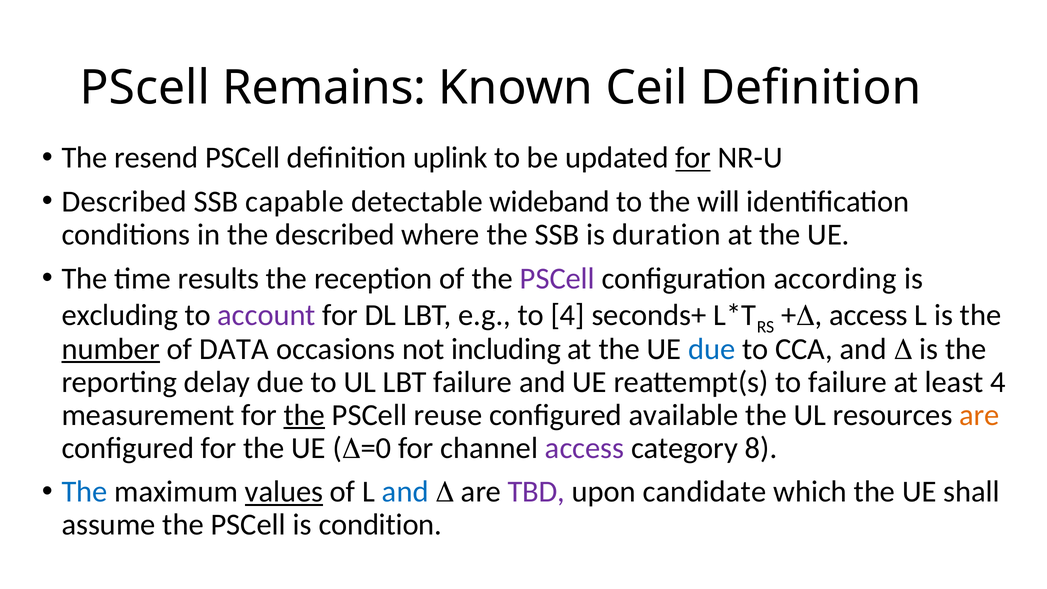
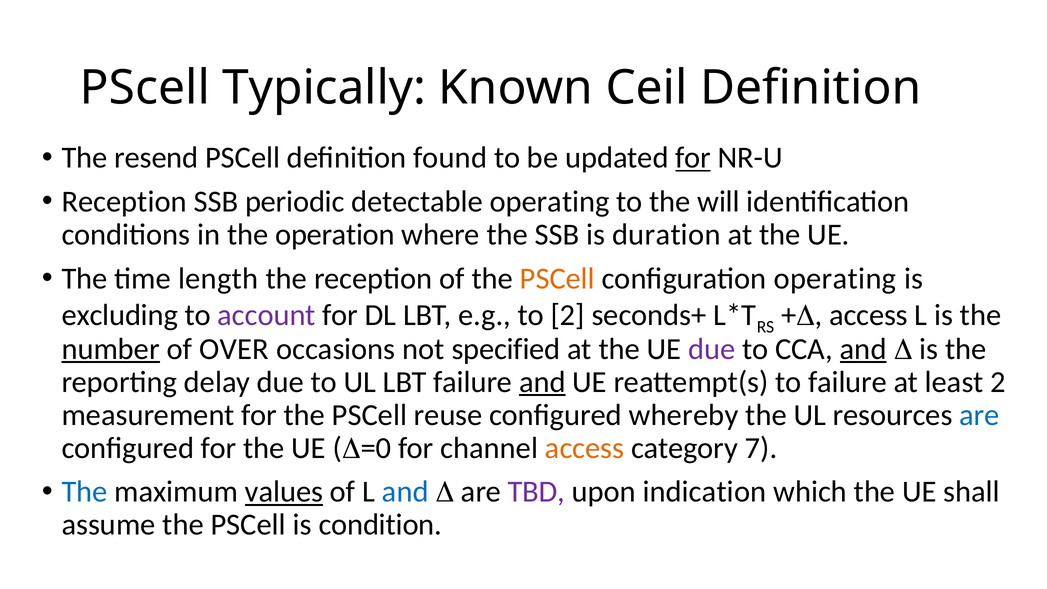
Remains: Remains -> Typically (324, 88)
uplink: uplink -> found (450, 158)
Described: Described -> Reception (124, 202)
capable: capable -> periodic (295, 202)
detectable wideband: wideband -> operating (550, 202)
the described: described -> operation (335, 235)
results: results -> length (218, 278)
PSCell colour: purple -> orange (557, 278)
configuration according: according -> operating (835, 278)
to 4: 4 -> 2 (568, 315)
DATA: DATA -> OVER (234, 349)
including: including -> specified (506, 349)
due colour: blue -> purple (712, 349)
and underline: none -> present (863, 349)
and underline: none -> present (542, 382)
least 4: 4 -> 2 (998, 382)
the underline: present -> none (304, 415)
available: available -> whereby (684, 415)
are colour: orange -> blue (979, 415)
access colour: purple -> orange (585, 448)
8: 8 -> 7 (761, 448)
candidate: candidate -> indication (704, 492)
